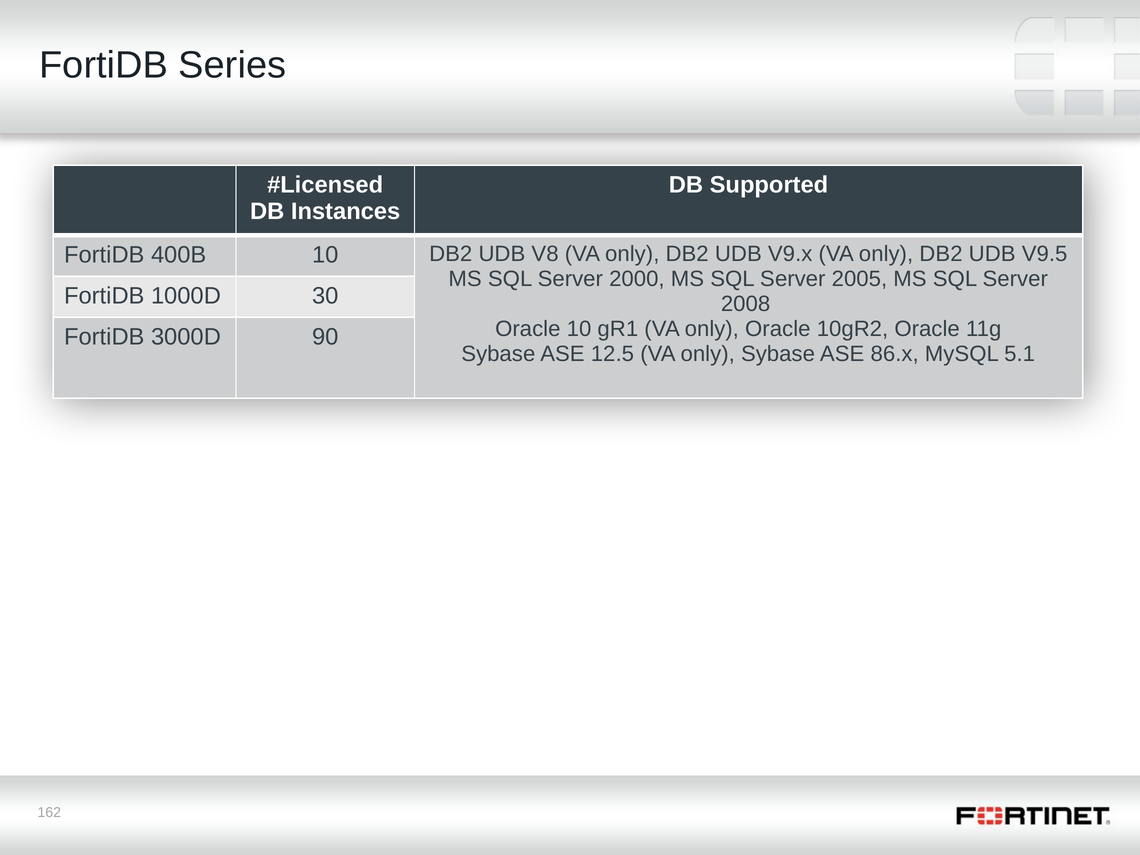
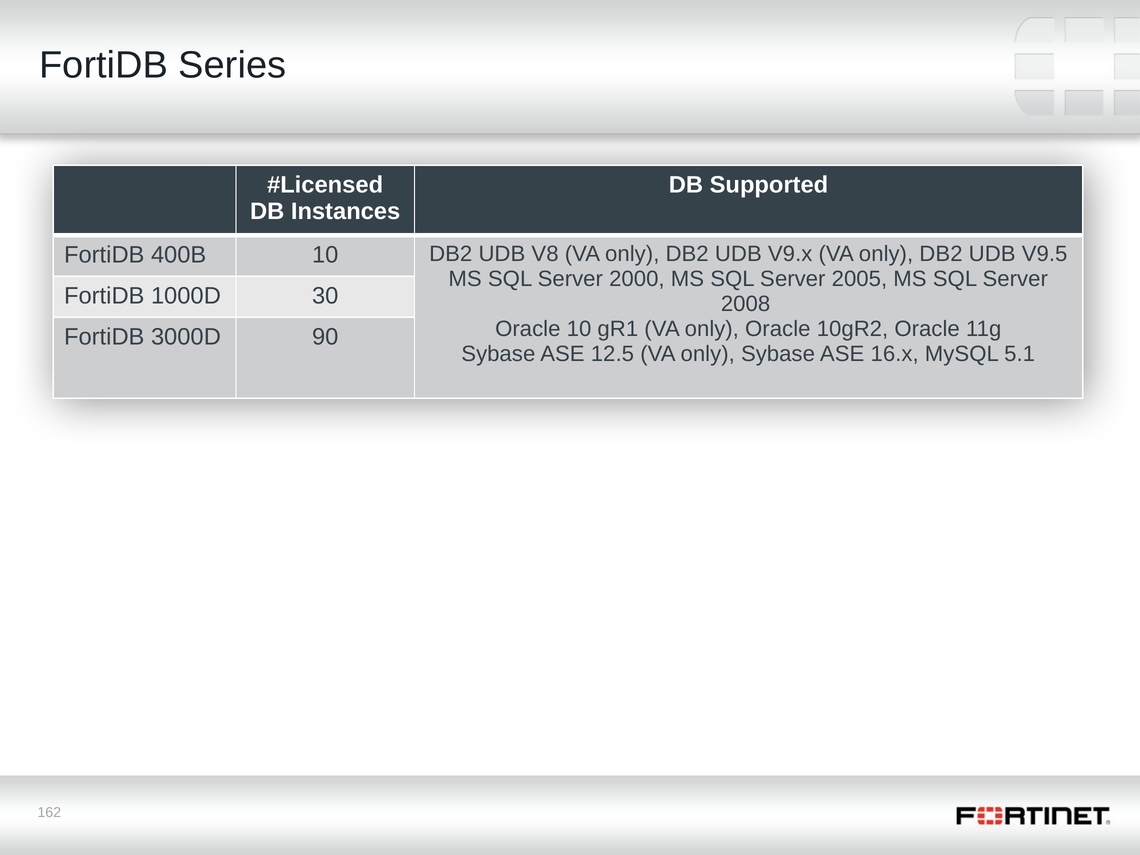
86.x: 86.x -> 16.x (895, 354)
